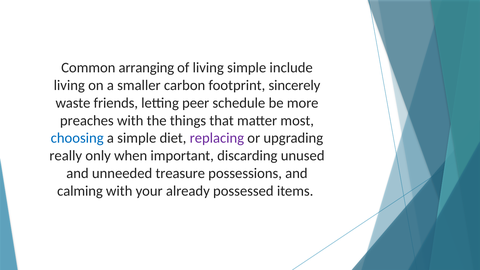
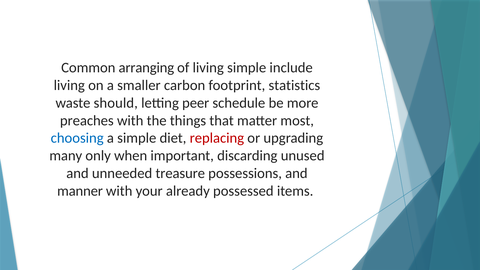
sincerely: sincerely -> statistics (294, 85)
friends: friends -> should (116, 103)
replacing colour: purple -> red (217, 138)
really: really -> many (66, 156)
calming: calming -> manner (80, 191)
